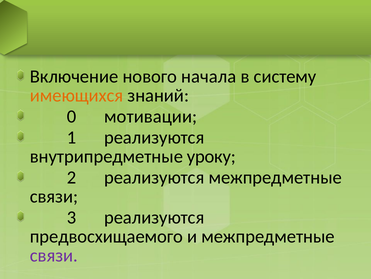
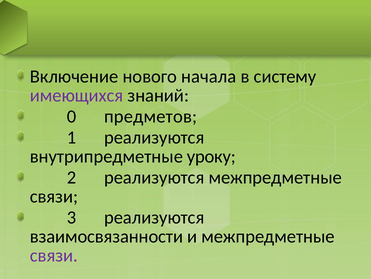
имеющихся colour: orange -> purple (77, 95)
мотивации: мотивации -> предметов (151, 116)
предвосхищаемого: предвосхищаемого -> взаимосвязанности (106, 236)
